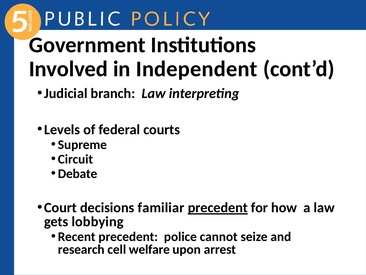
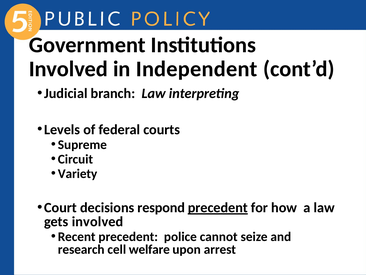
Debate: Debate -> Variety (78, 174)
familiar: familiar -> respond (161, 207)
gets lobbying: lobbying -> involved (98, 221)
